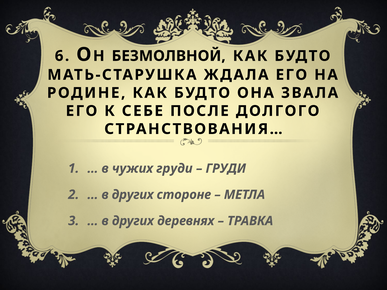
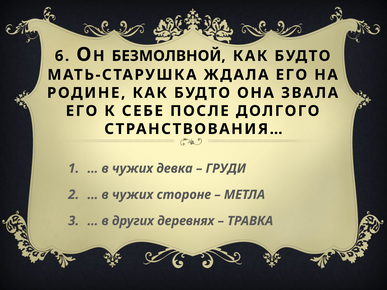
чужих груди: груди -> девка (175, 169)
других: других -> чужих (133, 195)
